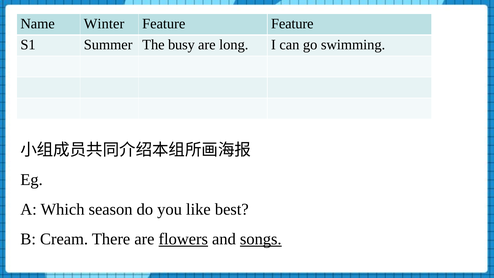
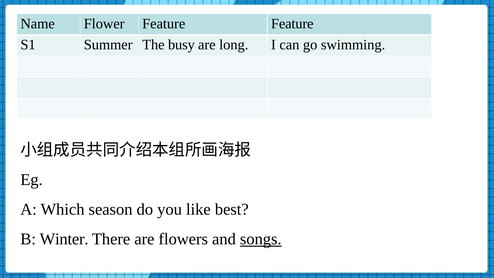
Winter: Winter -> Flower (104, 24)
Cream: Cream -> Winter (64, 239)
flowers underline: present -> none (183, 239)
